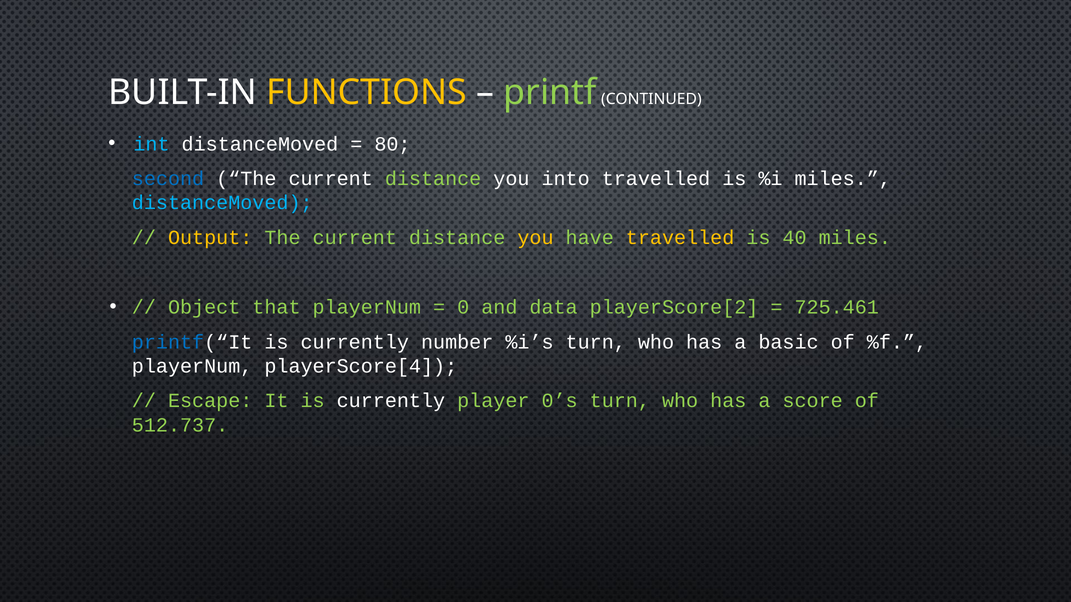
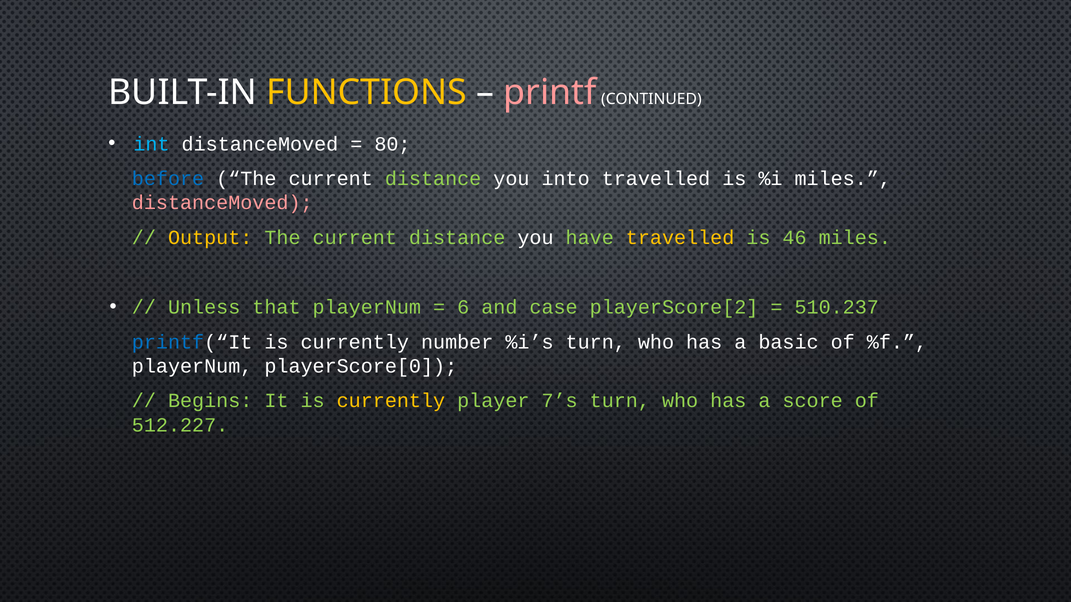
printf colour: light green -> pink (550, 93)
second: second -> before (168, 179)
distanceMoved colour: light blue -> pink (222, 203)
you colour: yellow -> white (536, 238)
40: 40 -> 46 (795, 238)
Object: Object -> Unless (204, 307)
0: 0 -> 6 (463, 307)
data: data -> case (554, 307)
725.461: 725.461 -> 510.237 (837, 307)
playerScore[4: playerScore[4 -> playerScore[0 (361, 366)
Escape: Escape -> Begins (210, 401)
currently colour: white -> yellow (391, 401)
0’s: 0’s -> 7’s (560, 401)
512.737: 512.737 -> 512.227 (180, 425)
